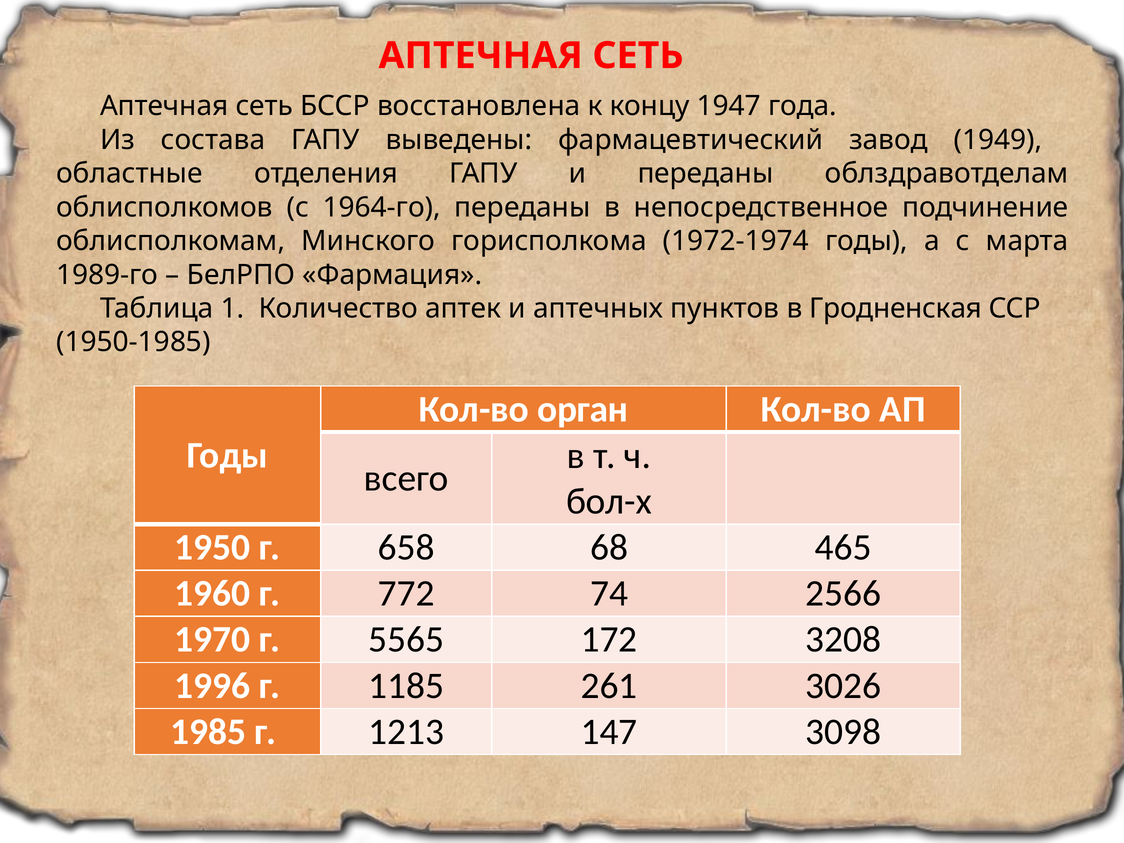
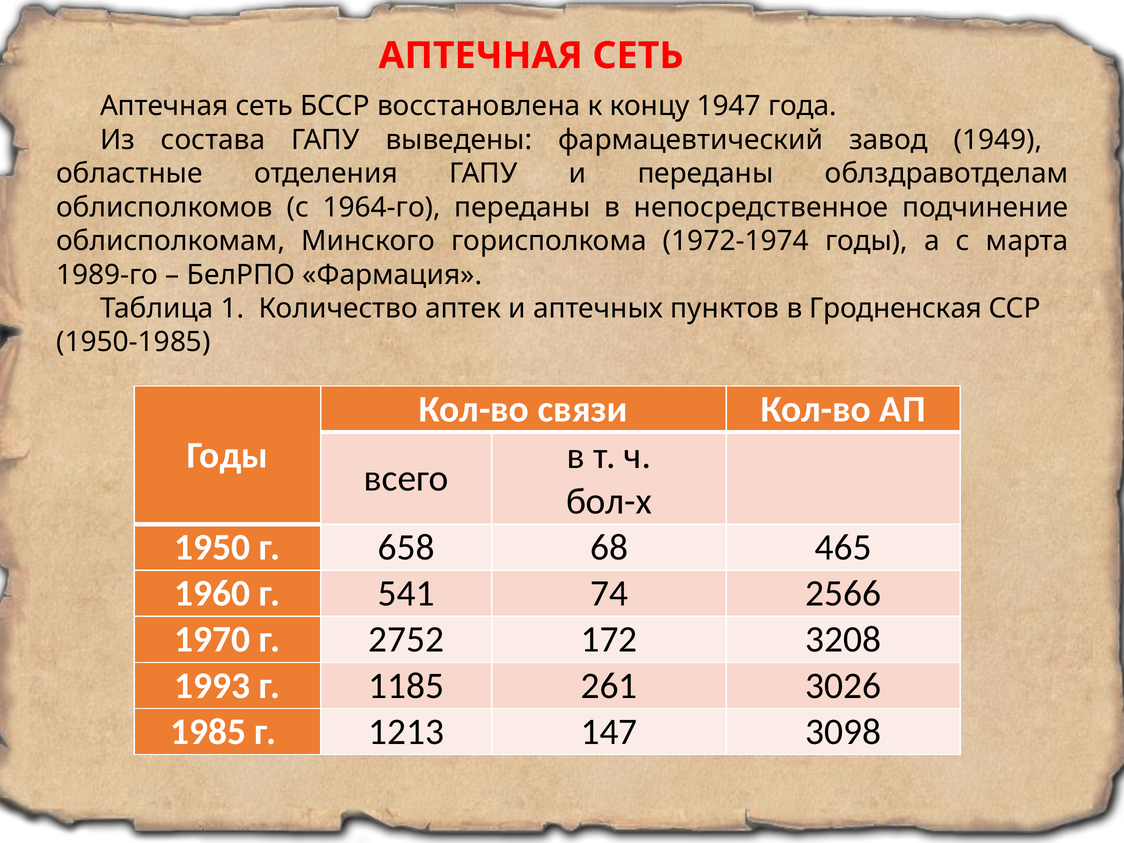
орган: орган -> связи (583, 409)
772: 772 -> 541 (406, 594)
5565: 5565 -> 2752 (406, 640)
1996: 1996 -> 1993 (212, 686)
